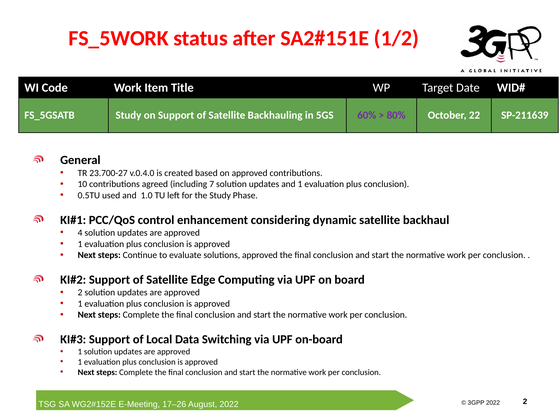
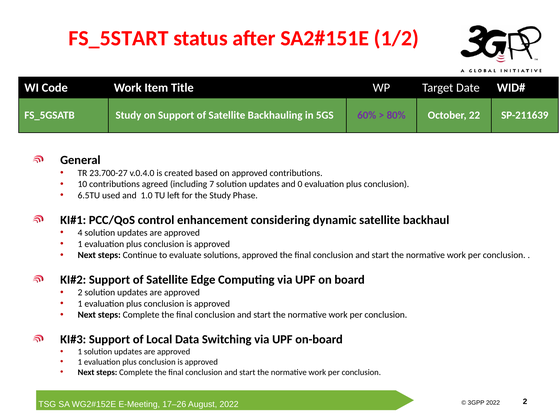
FS_5WORK: FS_5WORK -> FS_5START (119, 38)
and 1: 1 -> 0 (300, 184)
0.5TU: 0.5TU -> 6.5TU (89, 195)
